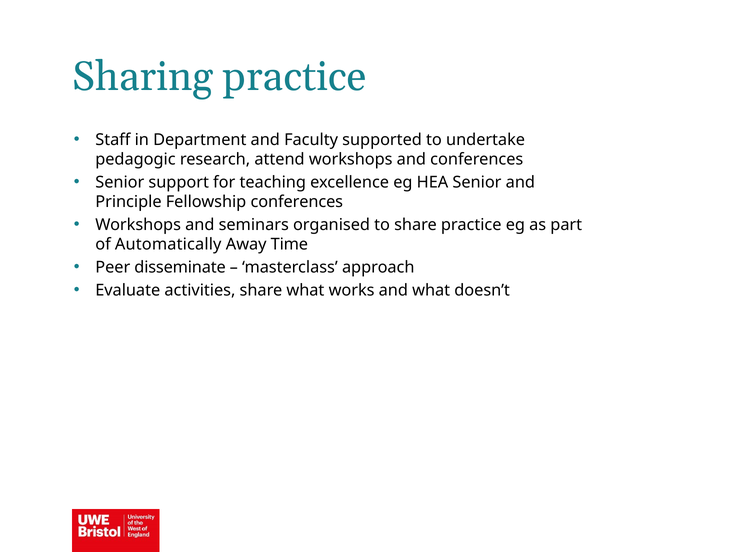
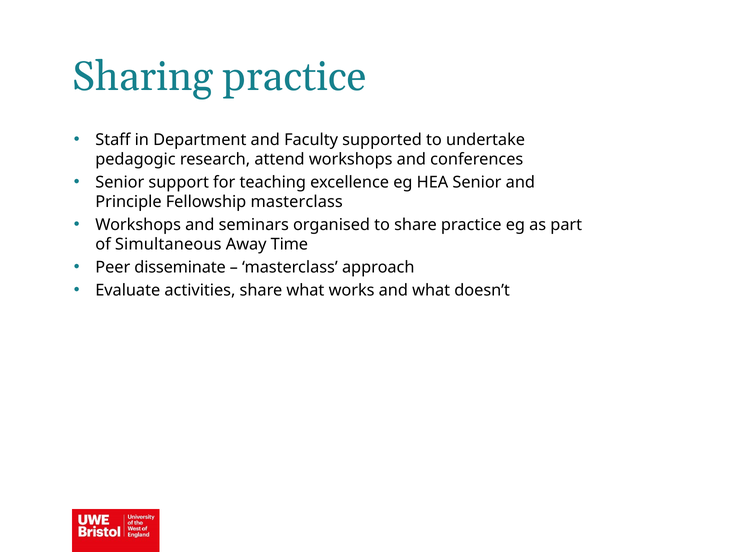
Fellowship conferences: conferences -> masterclass (297, 202)
Automatically: Automatically -> Simultaneous (168, 245)
